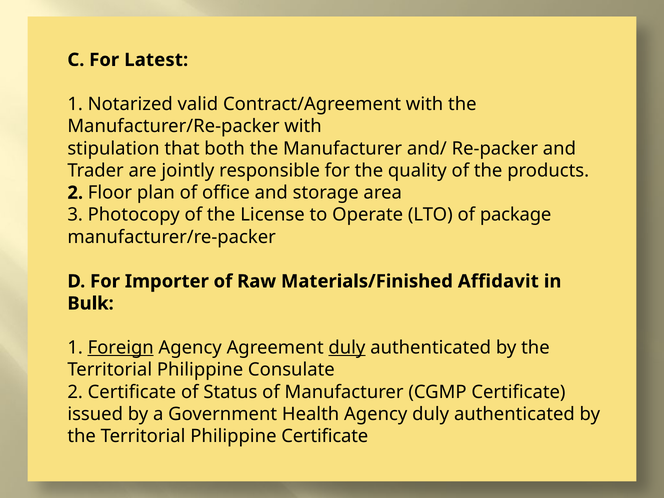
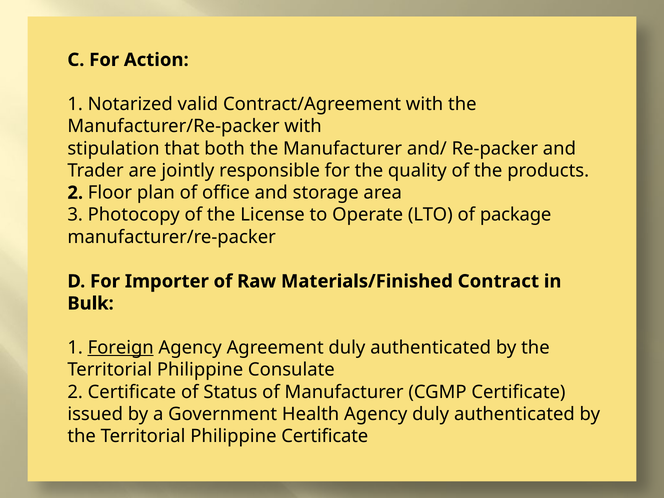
Latest: Latest -> Action (156, 60)
Affidavit: Affidavit -> Contract (498, 281)
duly underline: present -> none (347, 348)
